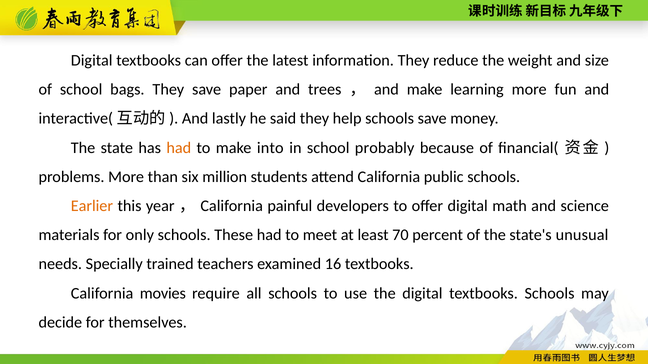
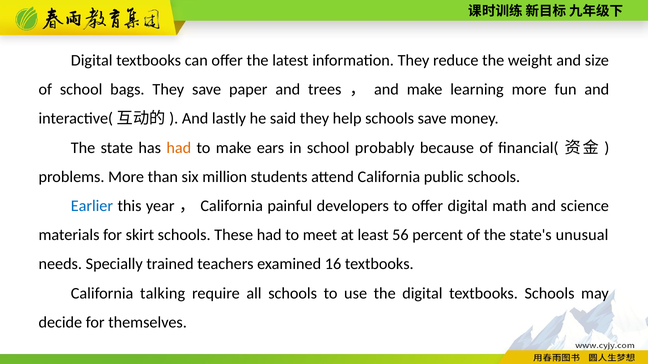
into: into -> ears (270, 148)
Earlier colour: orange -> blue (92, 206)
only: only -> skirt (140, 235)
70: 70 -> 56 (400, 235)
movies: movies -> talking (163, 294)
